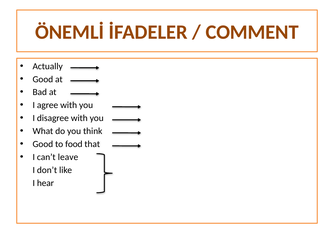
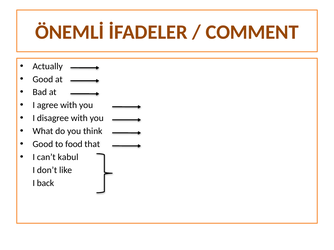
leave: leave -> kabul (68, 157)
hear: hear -> back (45, 183)
